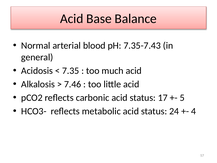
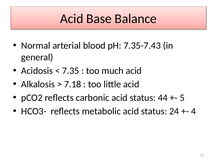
7.46: 7.46 -> 7.18 (73, 84)
17: 17 -> 44 (163, 98)
